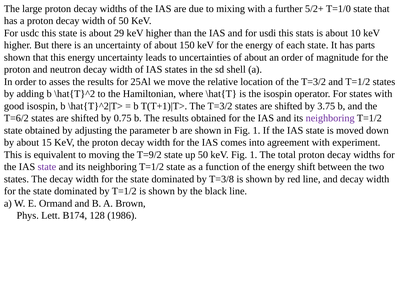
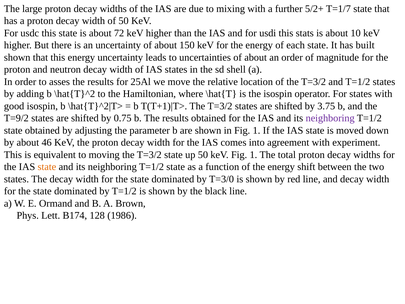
T=1/0: T=1/0 -> T=1/7 (338, 9)
29: 29 -> 72 (119, 33)
parts: parts -> built (365, 45)
T=6/2: T=6/2 -> T=9/2 (16, 118)
15: 15 -> 46 (47, 142)
moving the T=9/2: T=9/2 -> T=3/2 (149, 155)
state colour: purple -> orange (47, 167)
T=3/8: T=3/8 -> T=3/0 (222, 179)
